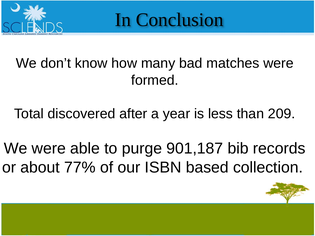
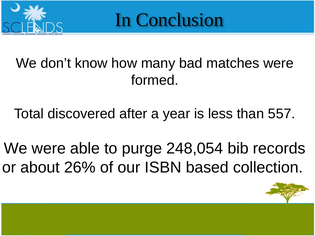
209: 209 -> 557 (282, 114)
901,187: 901,187 -> 248,054 (195, 149)
77%: 77% -> 26% (80, 168)
